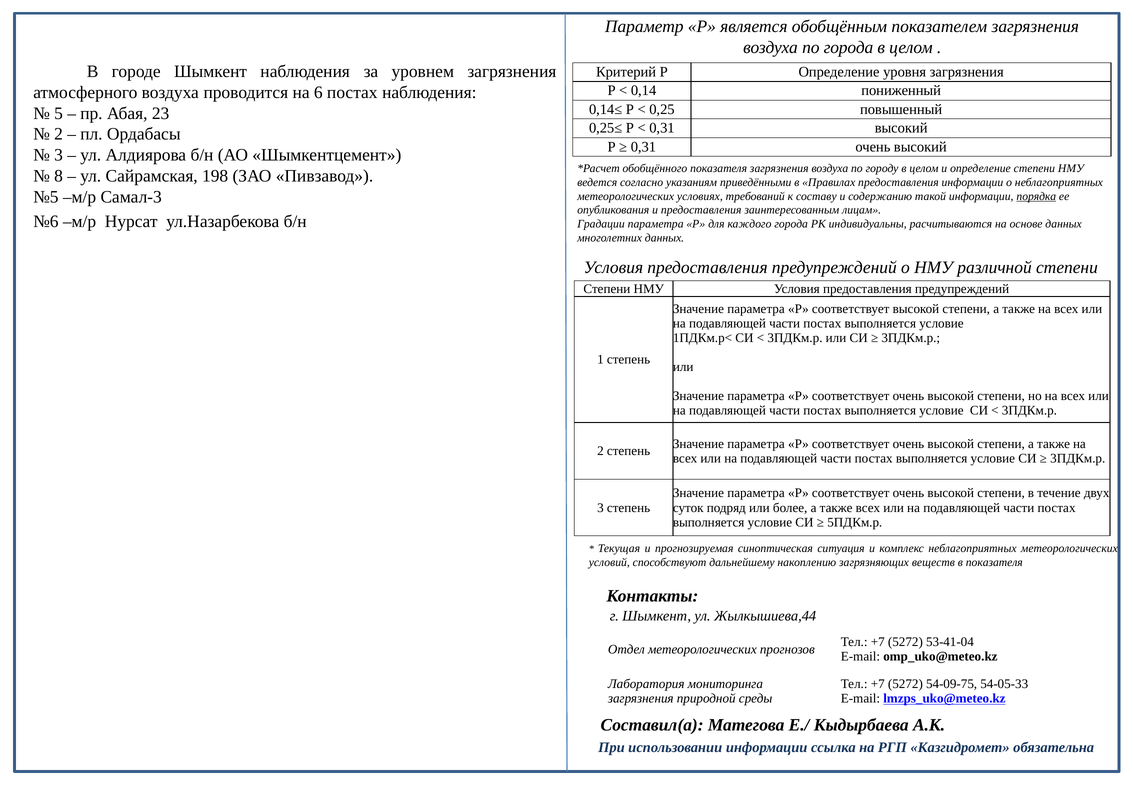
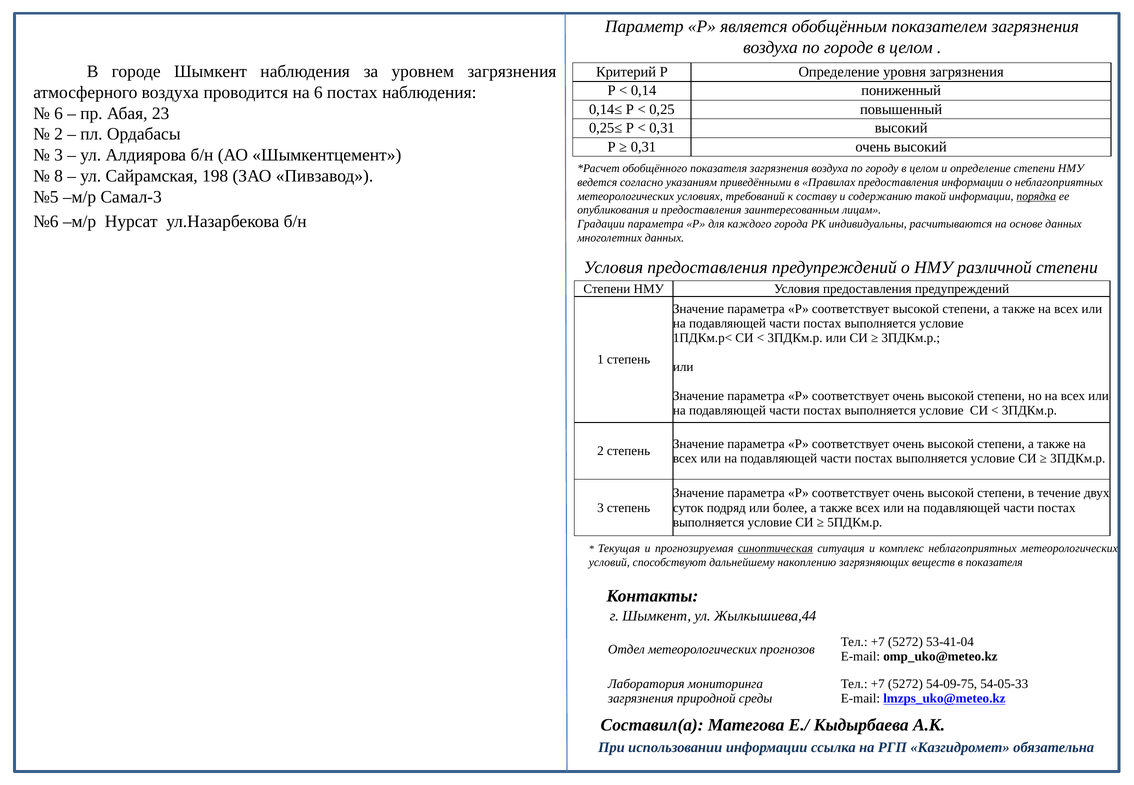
по города: города -> городе (848, 48)
5: 5 -> 6 (59, 113)
синоптическая underline: none -> present (775, 548)
